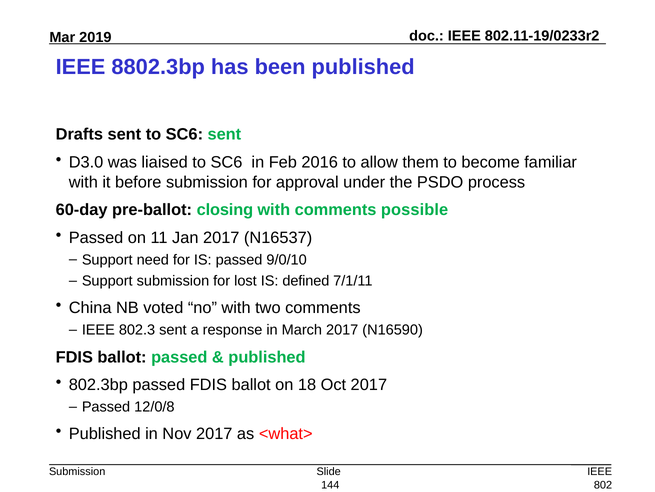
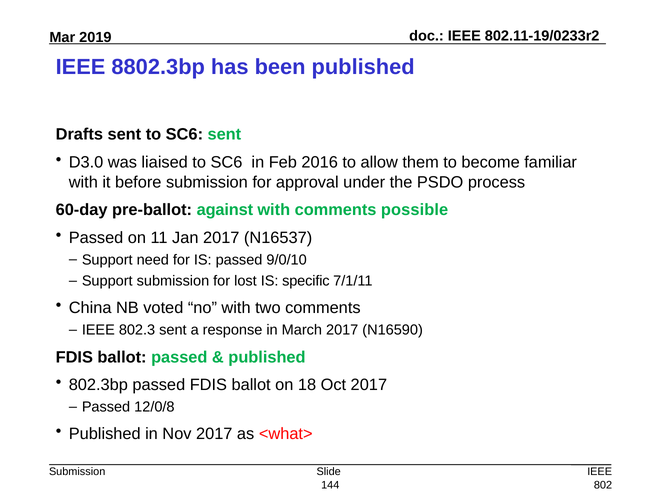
closing: closing -> against (225, 210)
defined: defined -> specific (306, 281)
